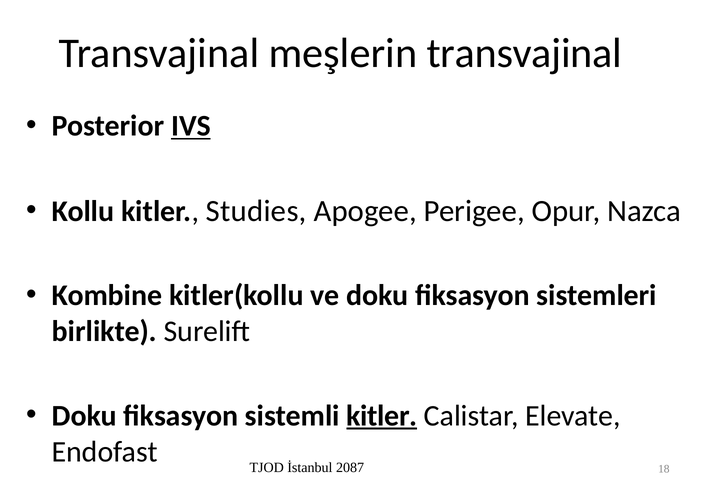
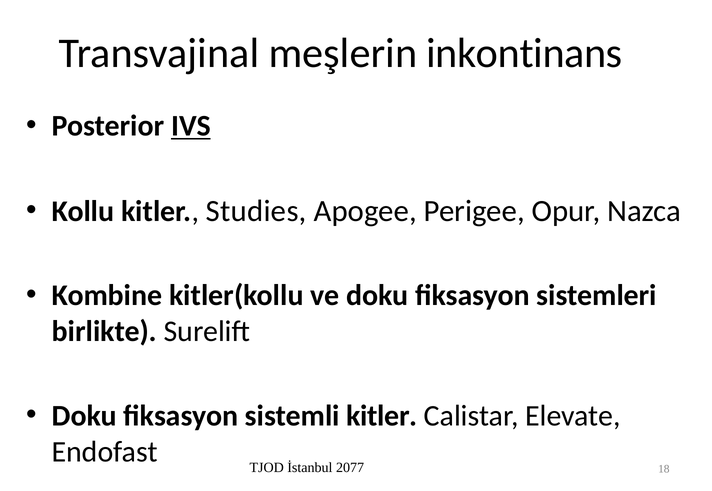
meşlerin transvajinal: transvajinal -> inkontinans (524, 53)
kitler underline: present -> none (382, 416)
2087: 2087 -> 2077 (350, 468)
